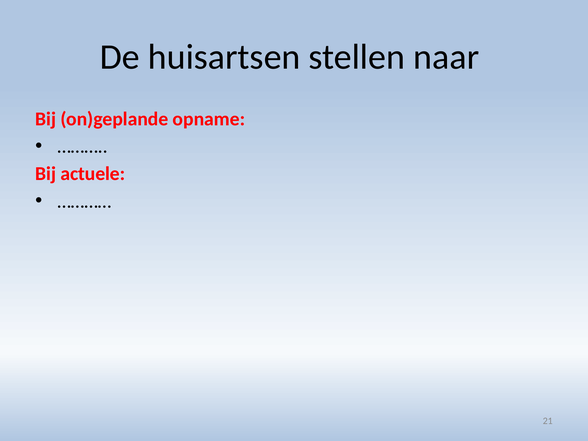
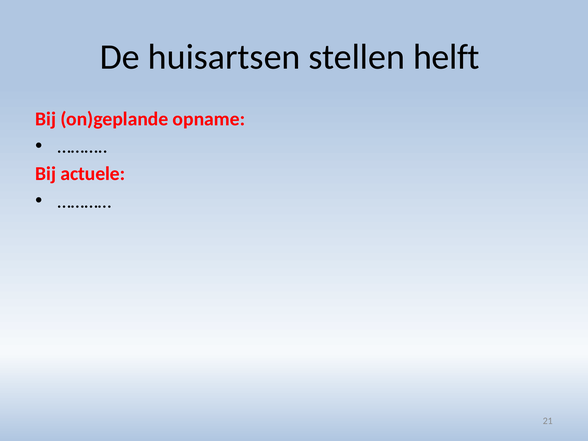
naar: naar -> helft (446, 57)
